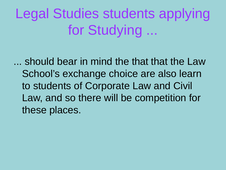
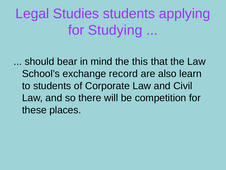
the that: that -> this (140, 61)
choice: choice -> record (123, 74)
